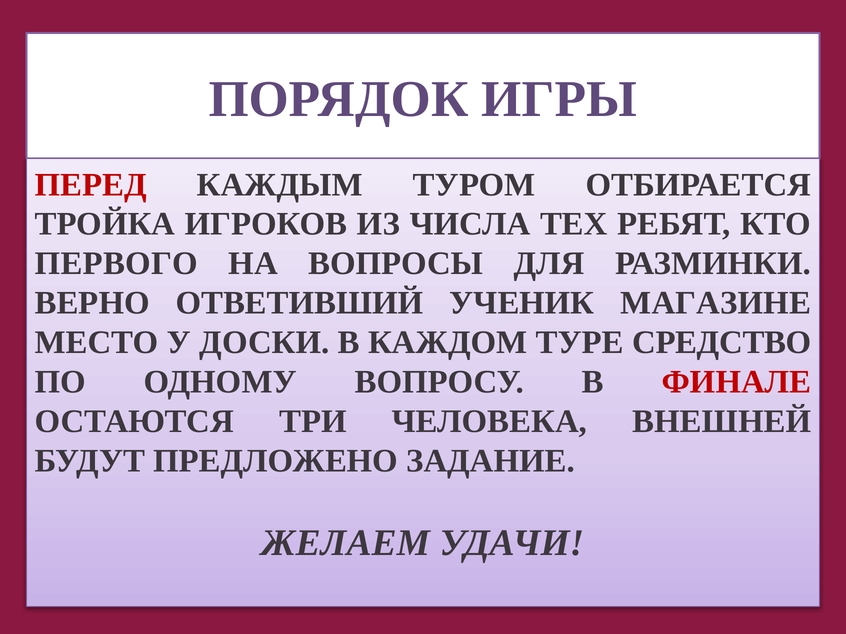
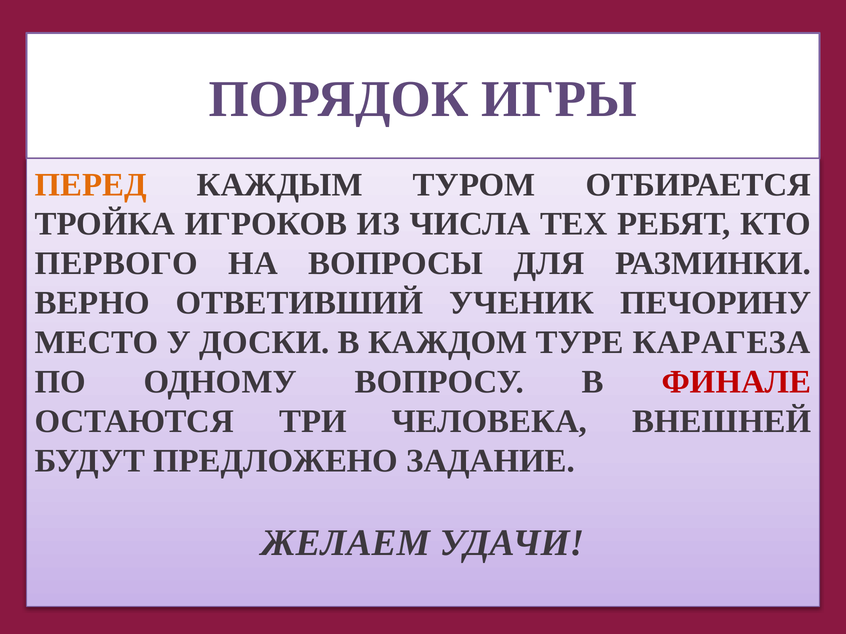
ПЕРЕД colour: red -> orange (91, 185)
МАГАЗИНЕ: МАГАЗИНЕ -> ПЕЧОРИНУ (716, 303)
СРЕДСТВО: СРЕДСТВО -> КАРАГЕЗА (721, 343)
